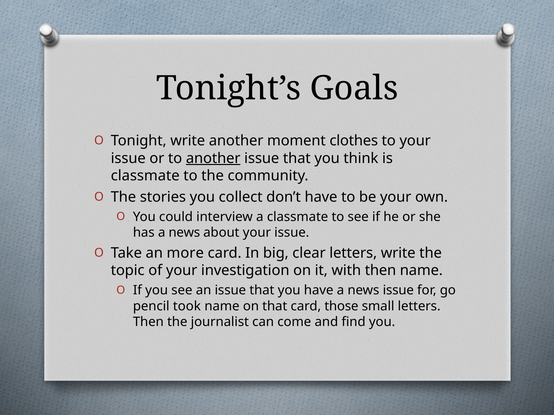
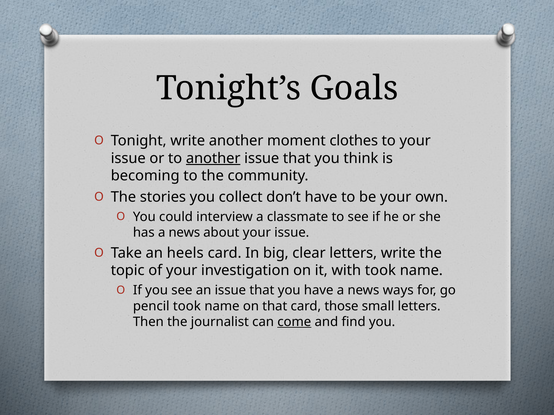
classmate: classmate -> becoming (145, 176)
more: more -> heels (185, 253)
with then: then -> took (380, 271)
news issue: issue -> ways (398, 291)
come underline: none -> present (294, 322)
